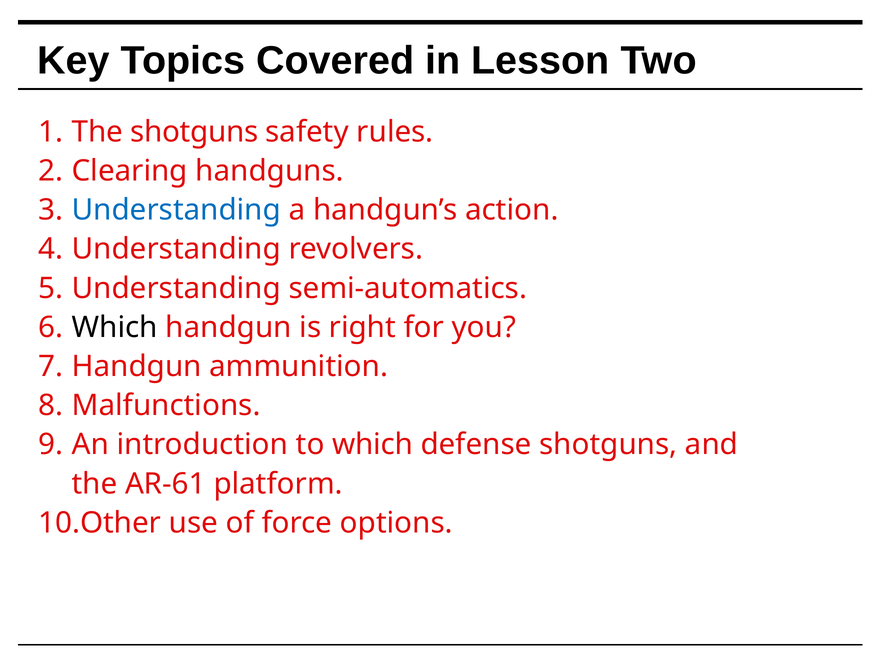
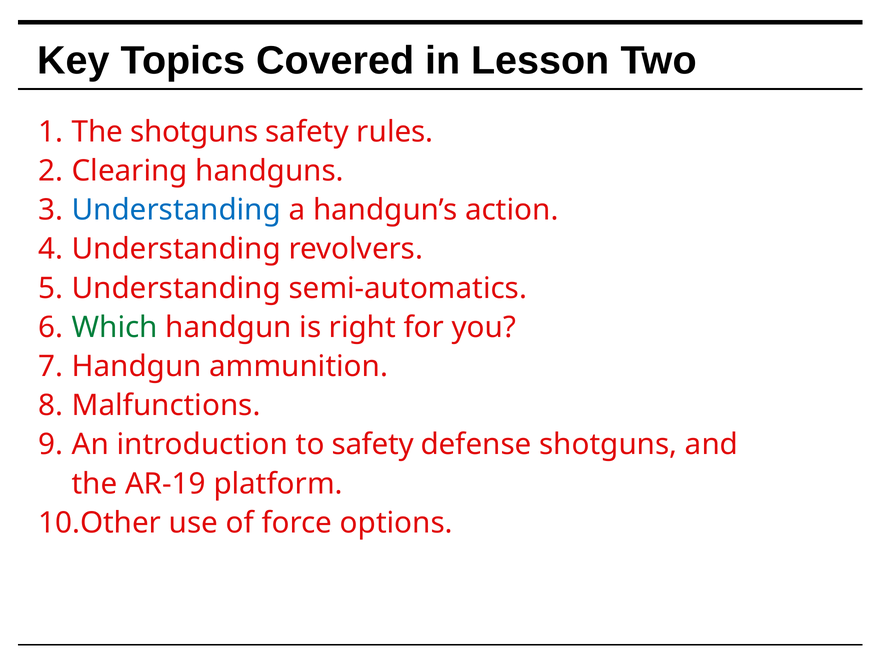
Which colour: black -> green (115, 327)
to which: which -> safety (373, 445)
AR-61: AR-61 -> AR-19 (165, 484)
